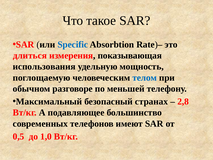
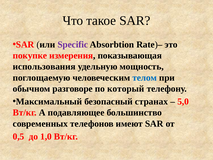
Specific colour: blue -> purple (73, 44)
длиться: длиться -> покупке (30, 55)
меньшей: меньшей -> который (126, 89)
2,8: 2,8 -> 5,0 (183, 101)
